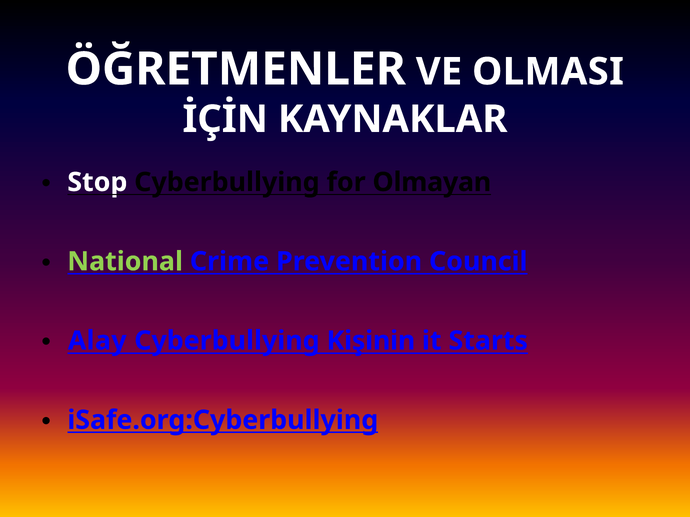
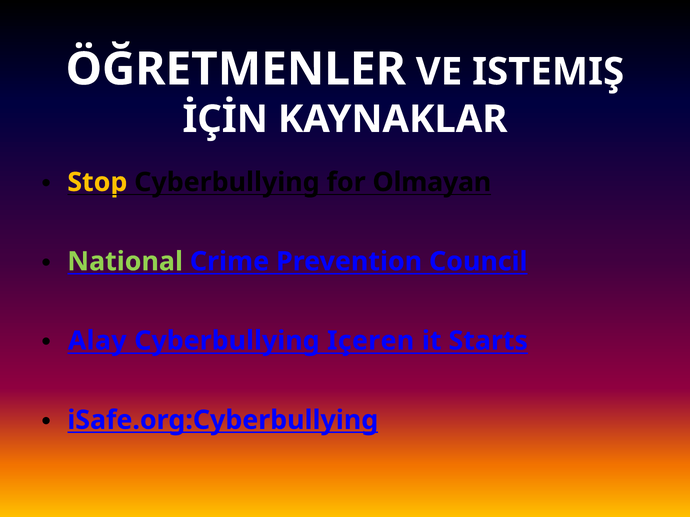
OLMASI: OLMASI -> ISTEMIŞ (548, 72)
Stop colour: white -> yellow (97, 182)
Kişinin: Kişinin -> Içeren (371, 341)
